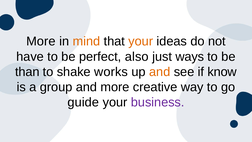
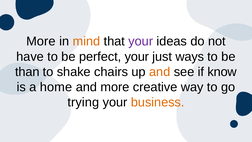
your colour: orange -> purple (141, 41)
perfect also: also -> your (137, 57)
works: works -> chairs (111, 72)
group: group -> home (56, 87)
guide: guide -> trying (83, 102)
business colour: purple -> orange (158, 102)
